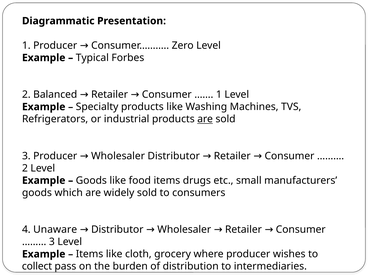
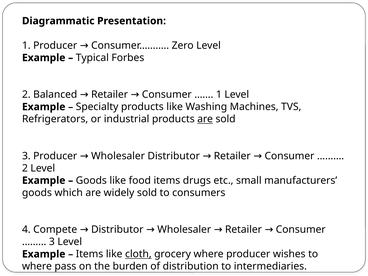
Unaware: Unaware -> Compete (55, 230)
cloth underline: none -> present (138, 254)
collect: collect -> where (37, 266)
